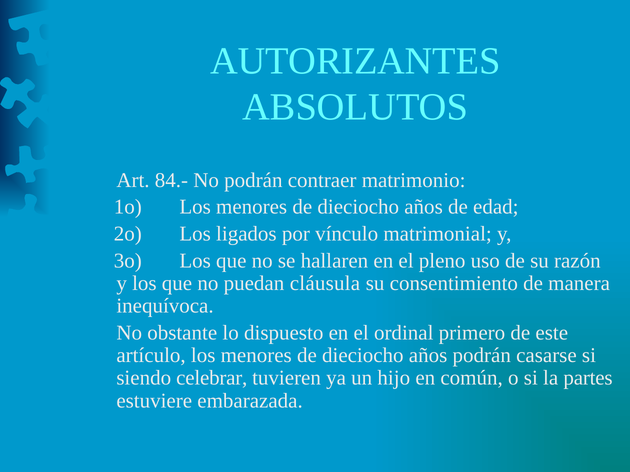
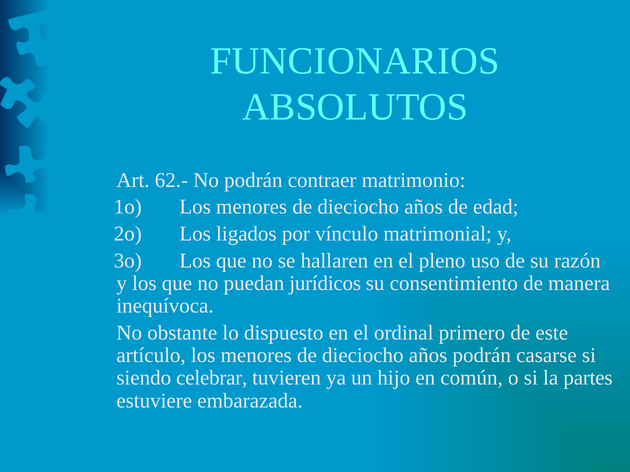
AUTORIZANTES: AUTORIZANTES -> FUNCIONARIOS (355, 61)
84.-: 84.- -> 62.- (171, 180)
cláusula: cláusula -> jurídicos (325, 284)
